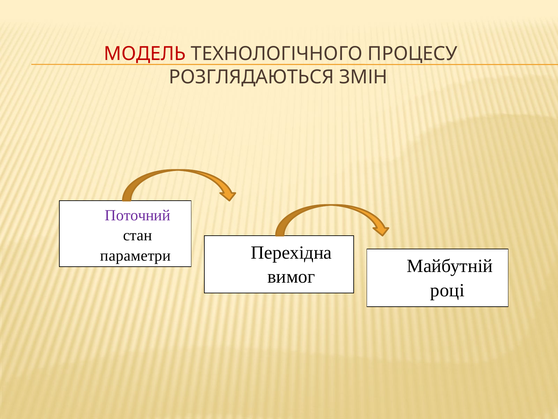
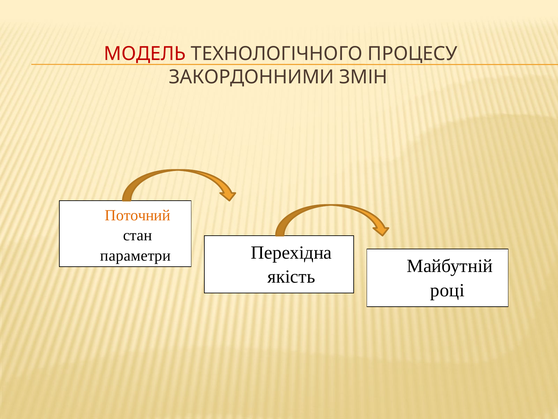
РОЗГЛЯДАЮТЬСЯ: РОЗГЛЯДАЮТЬСЯ -> ЗАКОРДОННИМИ (251, 77)
Поточний colour: purple -> orange (138, 215)
вимог: вимог -> якість (291, 276)
